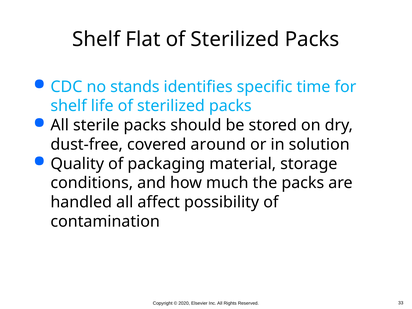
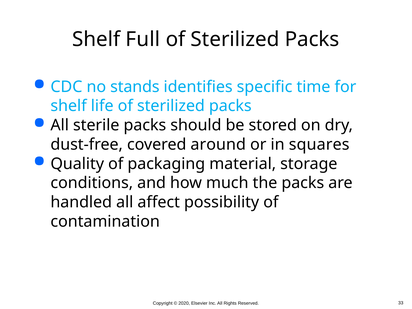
Flat: Flat -> Full (143, 39)
solution: solution -> squares (319, 144)
